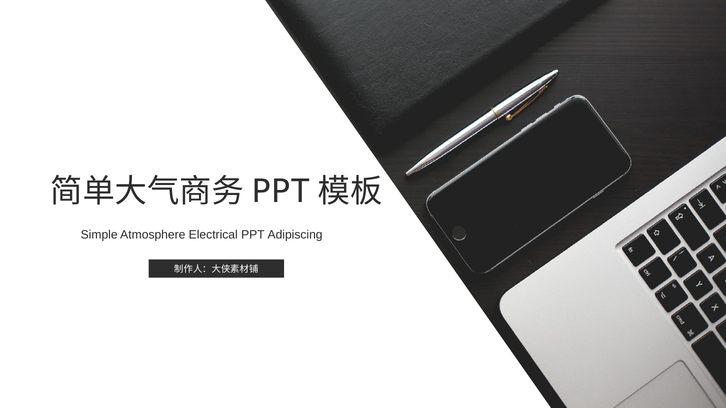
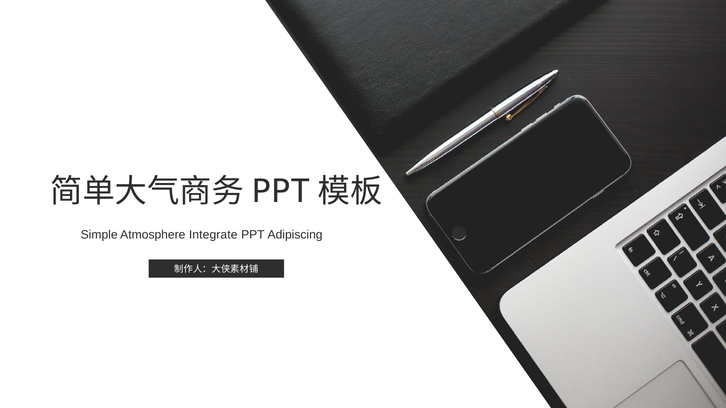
Electrical: Electrical -> Integrate (213, 235)
